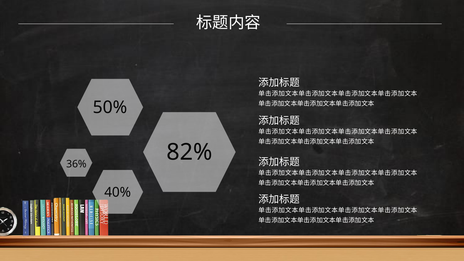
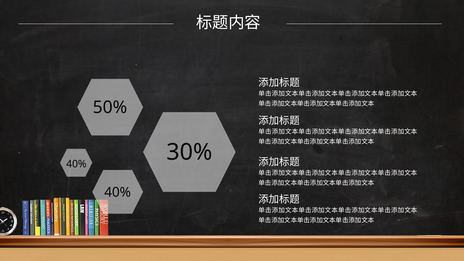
82%: 82% -> 30% (189, 152)
36%: 36% -> 40% (76, 164)
